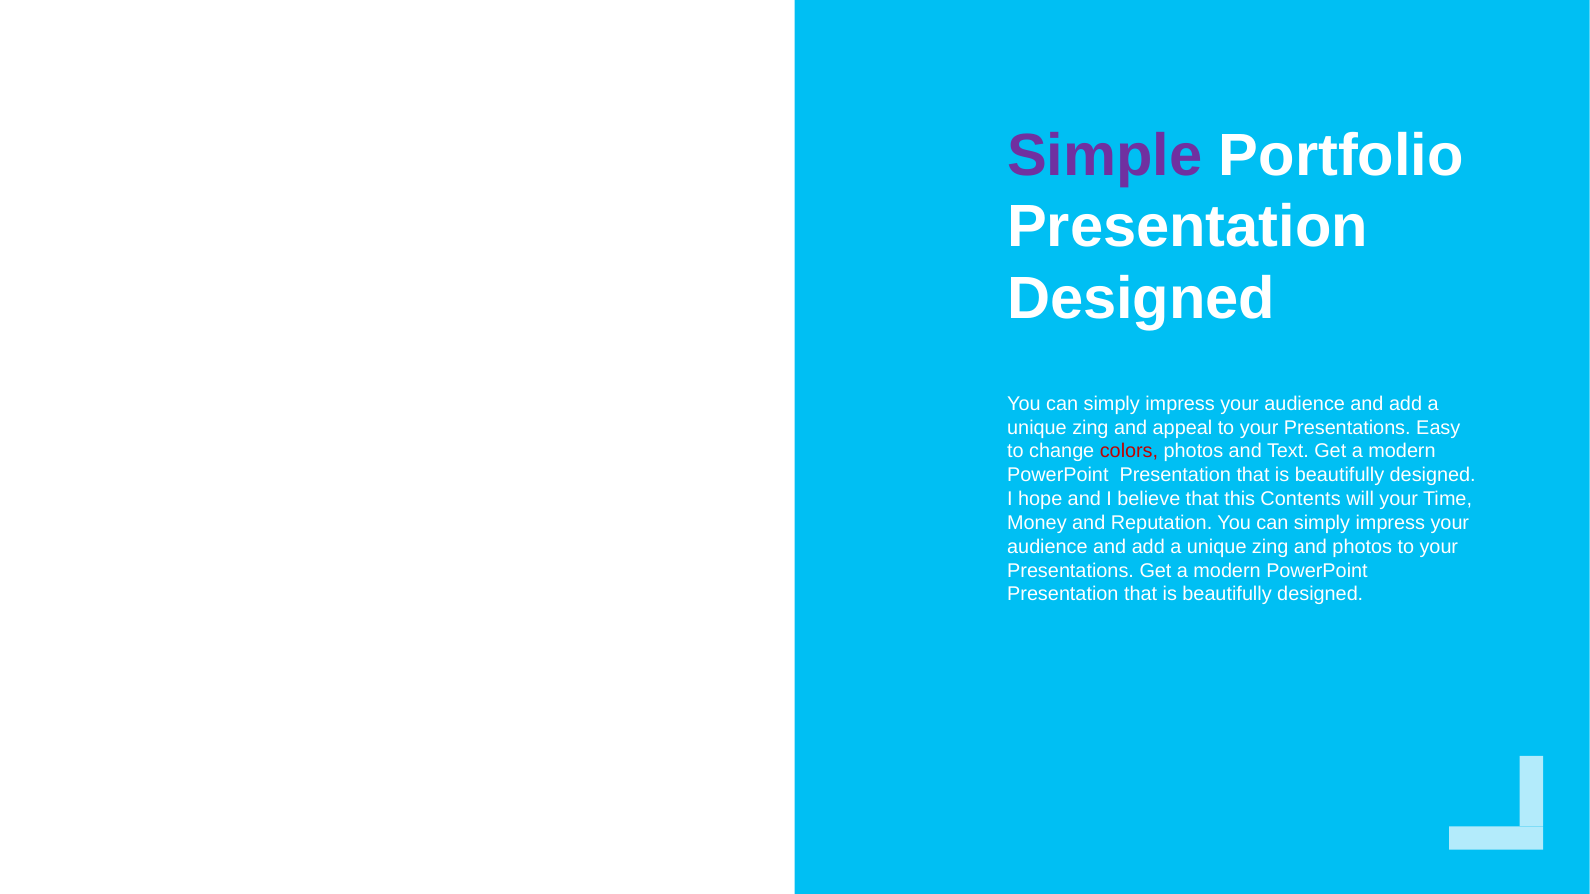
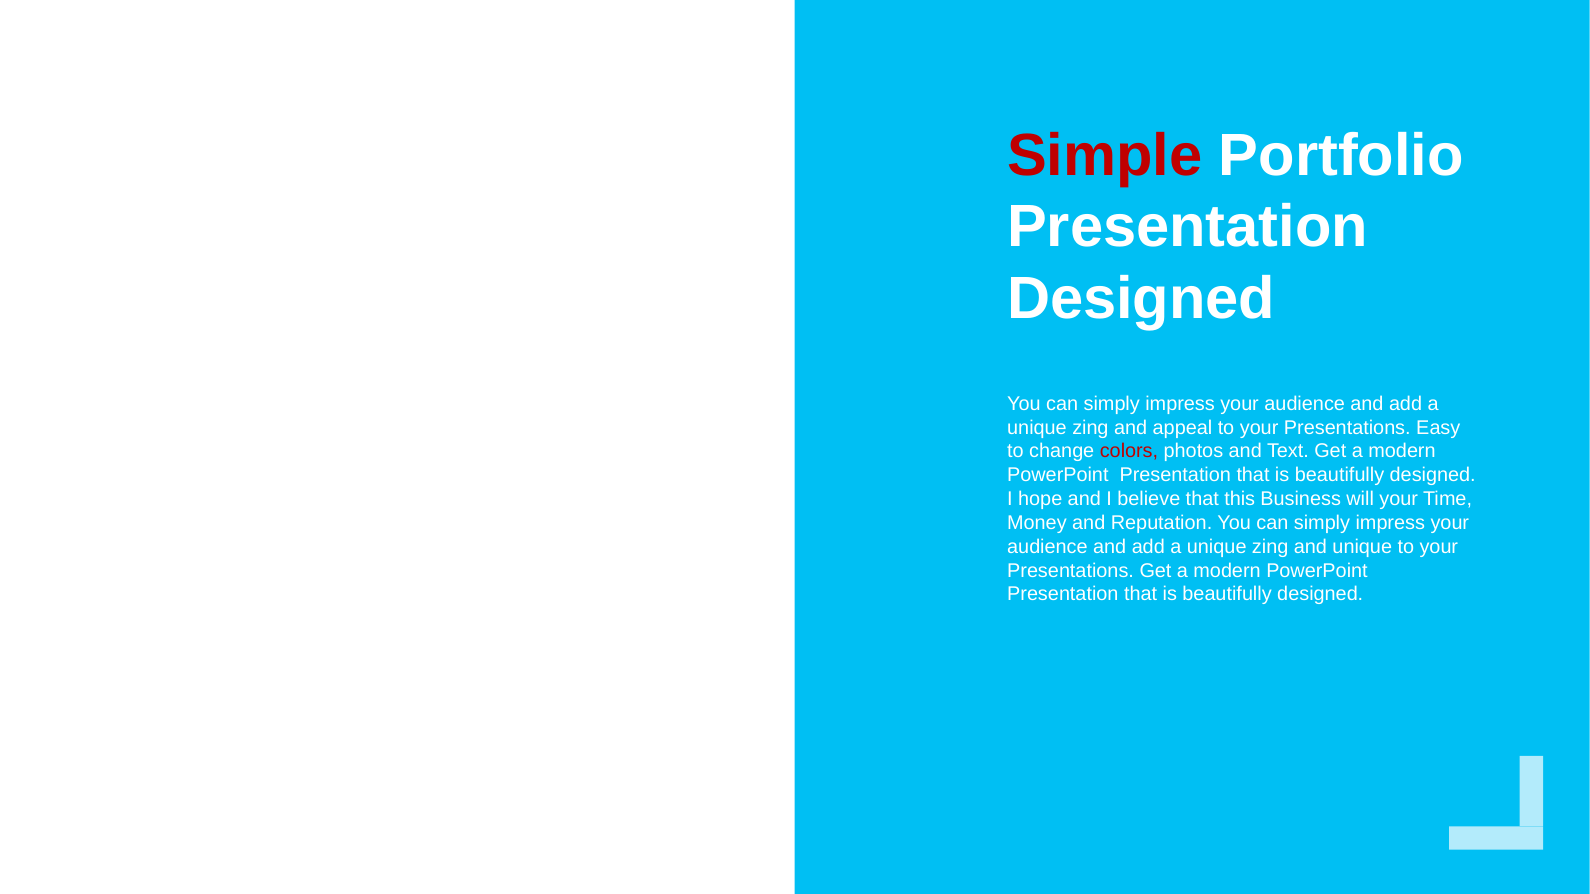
Simple colour: purple -> red (1105, 156)
Contents: Contents -> Business (1301, 499)
and photos: photos -> unique (1362, 547)
